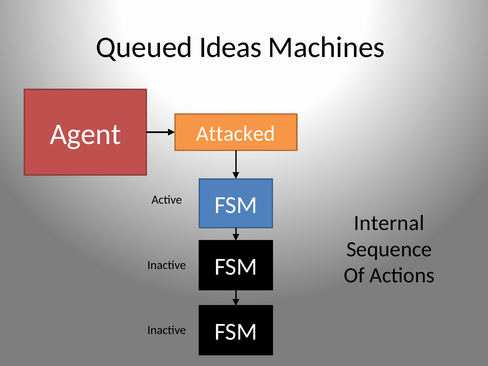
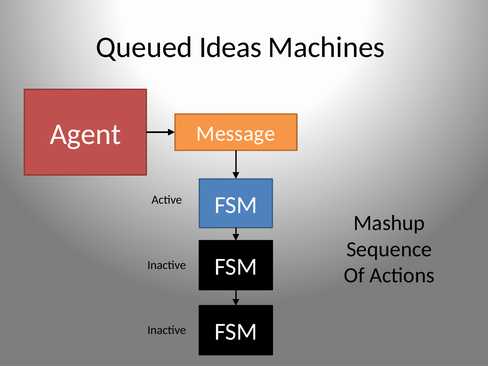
Attacked: Attacked -> Message (236, 134)
Internal: Internal -> Mashup (389, 223)
